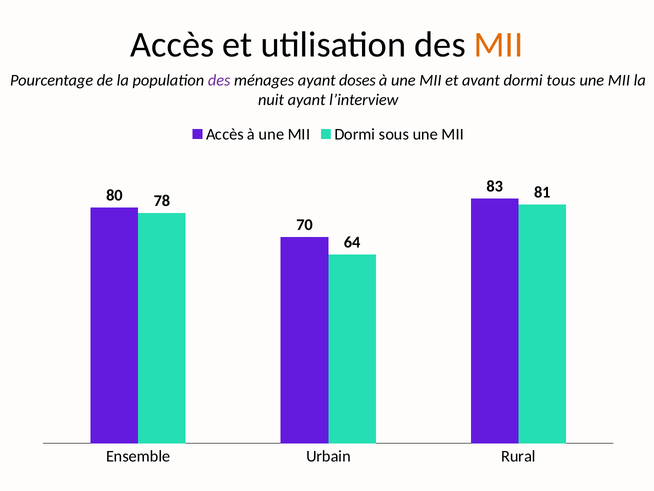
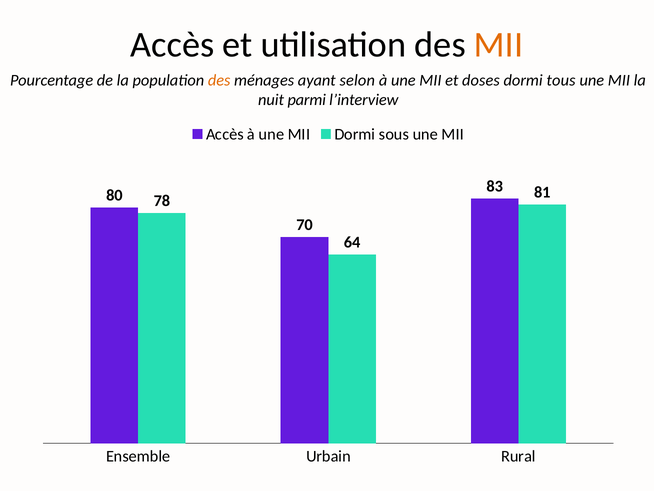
des colour: purple -> orange (219, 80)
doses: doses -> selon (357, 80)
avant: avant -> doses (481, 80)
nuit ayant: ayant -> parmi (307, 100)
